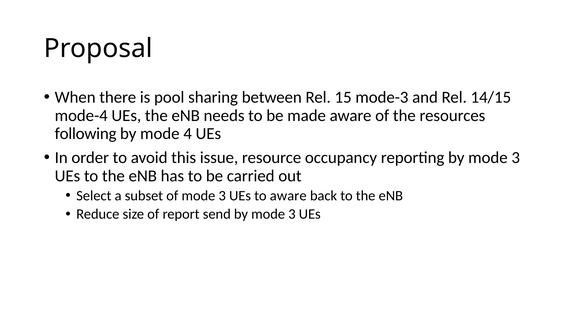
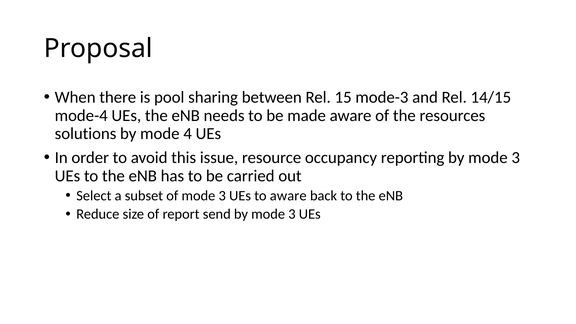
following: following -> solutions (86, 134)
